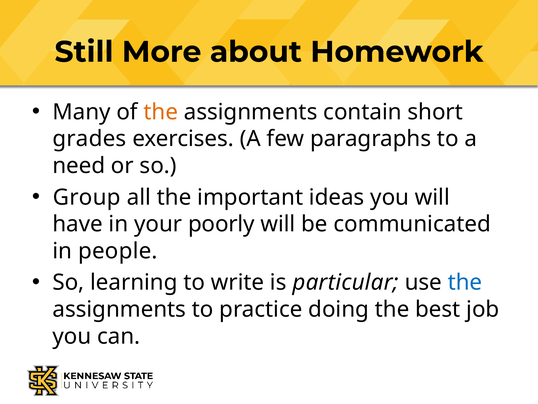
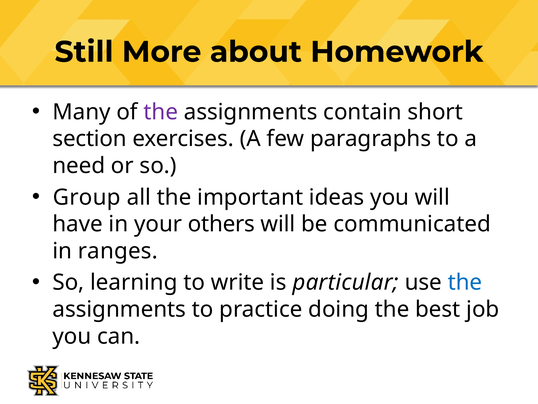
the colour: orange -> purple (161, 112)
grades: grades -> section (90, 139)
poorly: poorly -> others (221, 224)
people: people -> ranges (118, 251)
